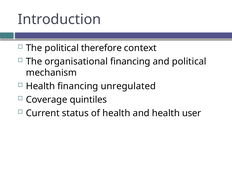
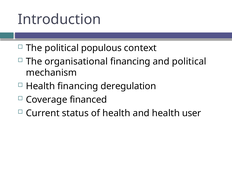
therefore: therefore -> populous (101, 48)
unregulated: unregulated -> deregulation (128, 86)
quintiles: quintiles -> financed (88, 100)
